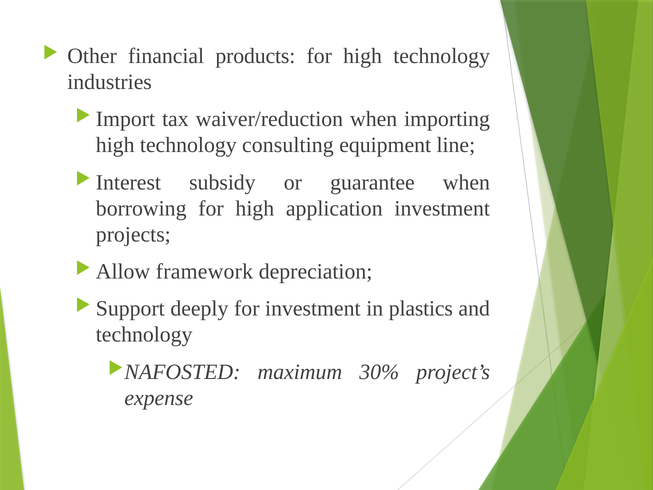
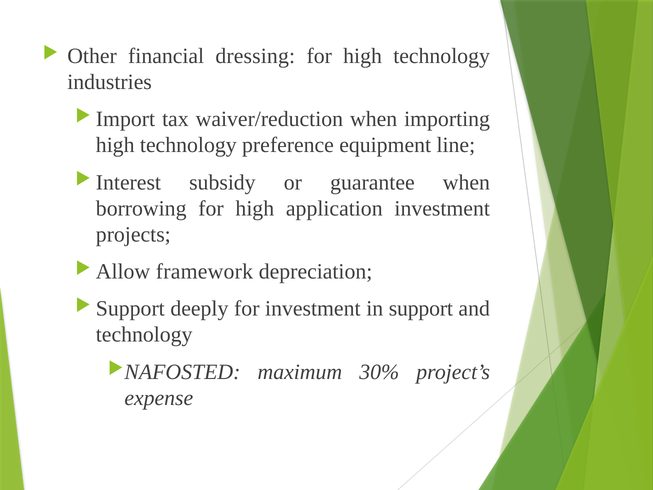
products: products -> dressing (255, 56)
consulting: consulting -> preference (288, 145)
plastics: plastics -> support (421, 309)
